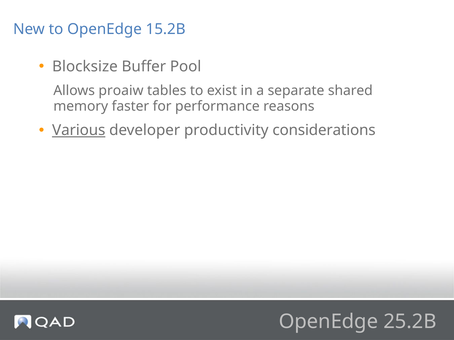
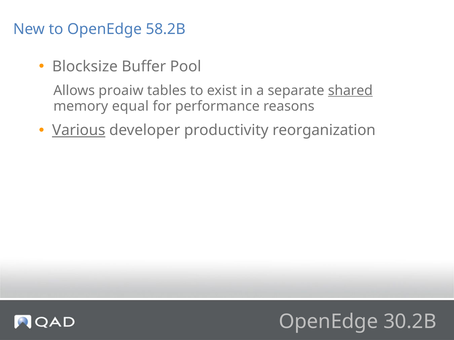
15.2B: 15.2B -> 58.2B (166, 29)
shared underline: none -> present (350, 91)
faster: faster -> equal (130, 106)
considerations: considerations -> reorganization (324, 130)
25.2B: 25.2B -> 30.2B (410, 322)
